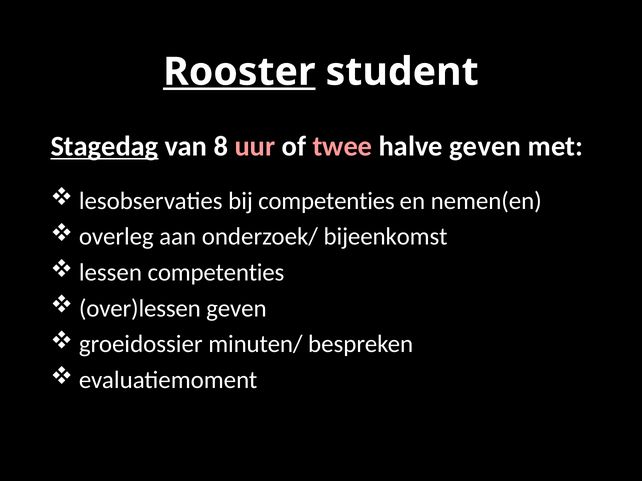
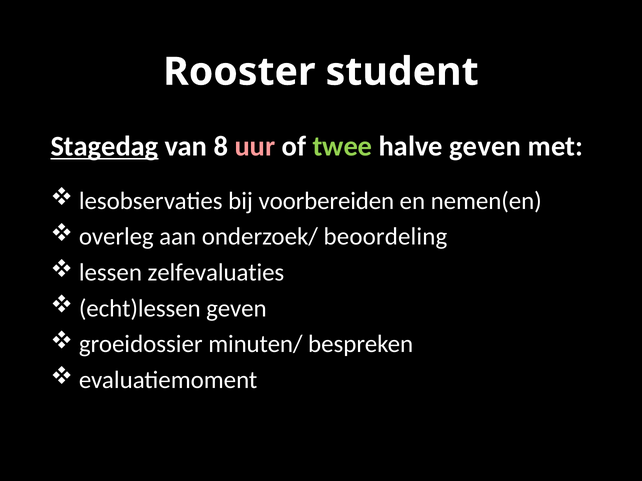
Rooster underline: present -> none (239, 72)
twee colour: pink -> light green (342, 147)
bij competenties: competenties -> voorbereiden (326, 201)
bijeenkomst: bijeenkomst -> beoordeling (385, 237)
lessen competenties: competenties -> zelfevaluaties (216, 273)
over)lessen: over)lessen -> echt)lessen (140, 309)
